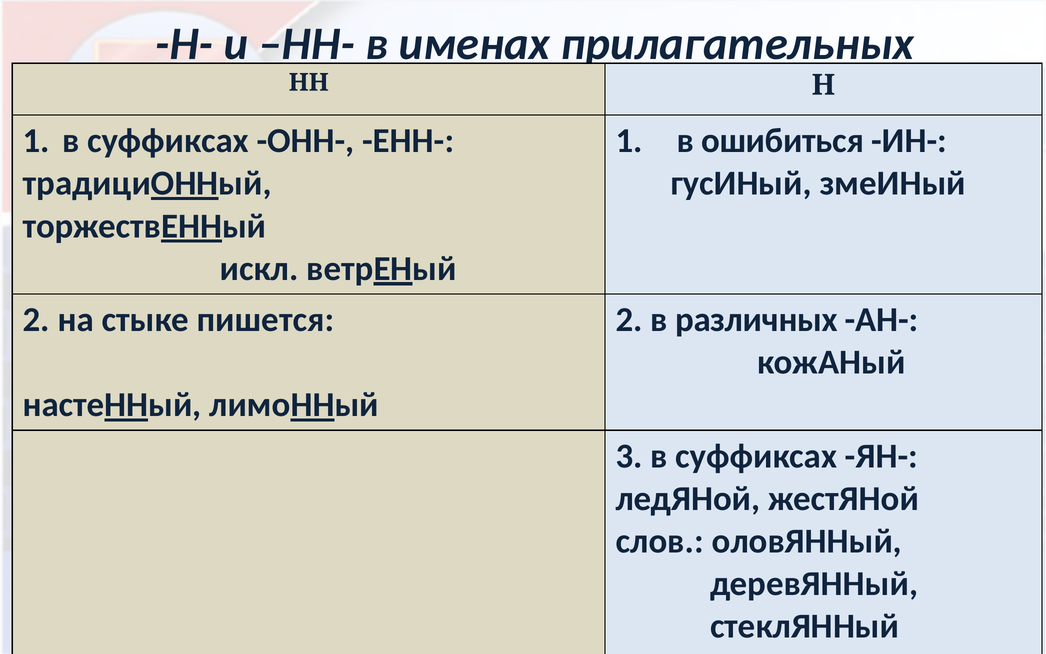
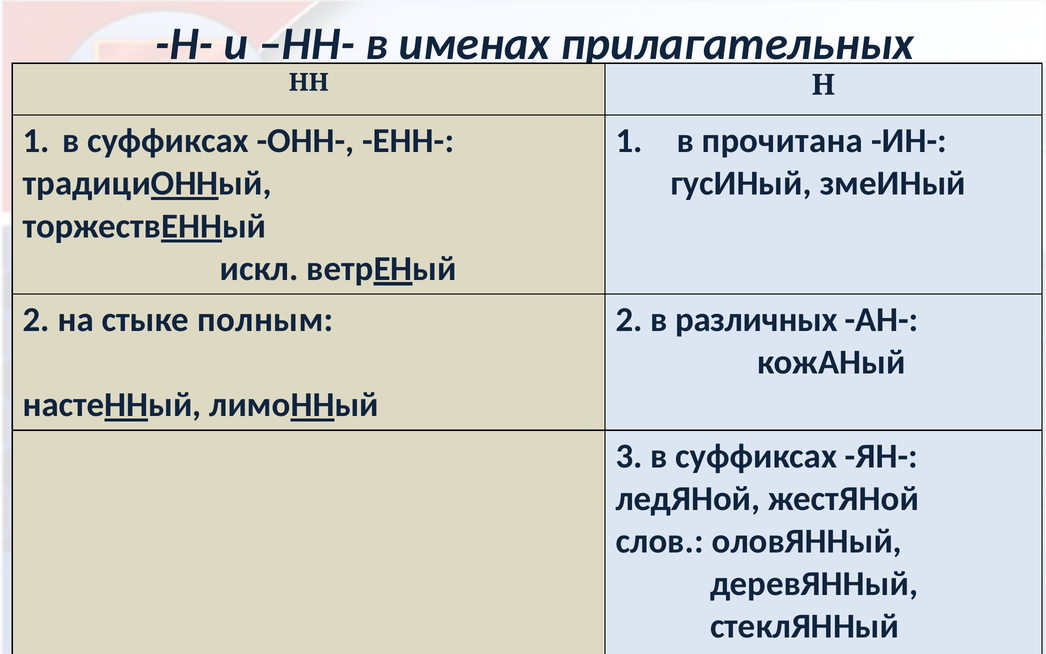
ошибиться: ошибиться -> прочитана (782, 141)
пишется: пишется -> полным (265, 320)
